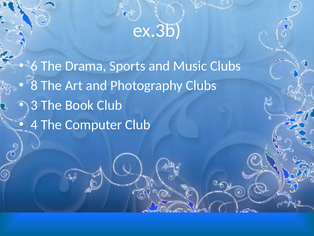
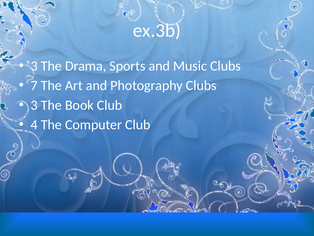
6: 6 -> 3 (34, 66)
8: 8 -> 7 (34, 85)
